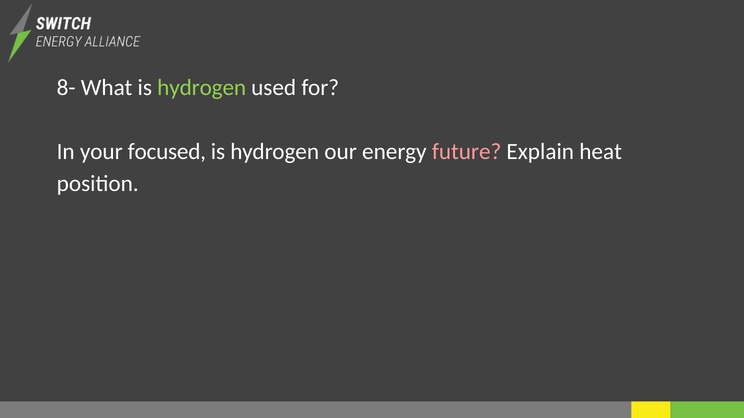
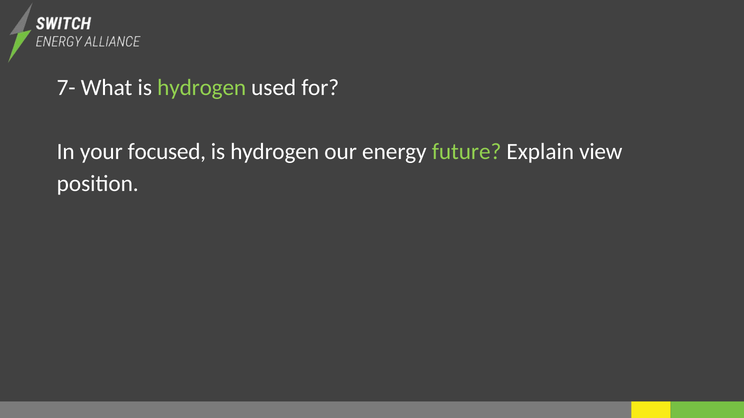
8-: 8- -> 7- (66, 87)
future colour: pink -> light green (467, 152)
heat: heat -> view (601, 152)
